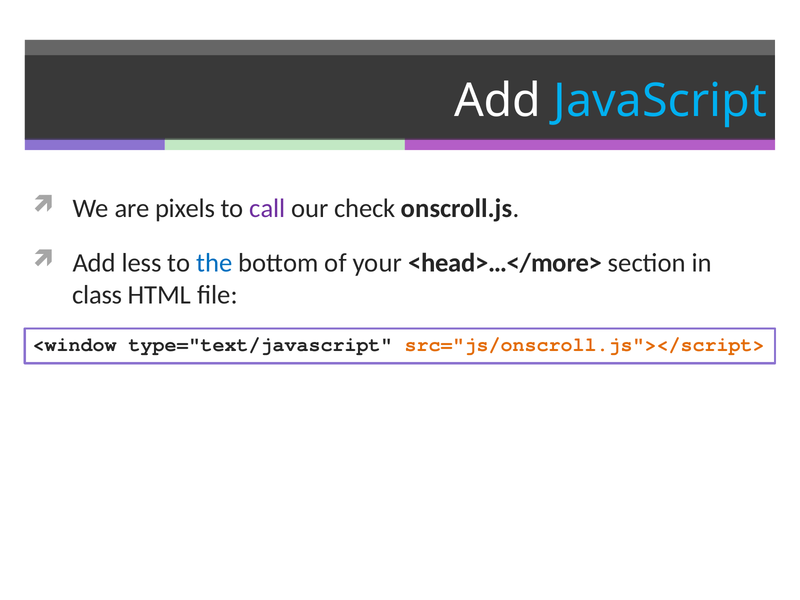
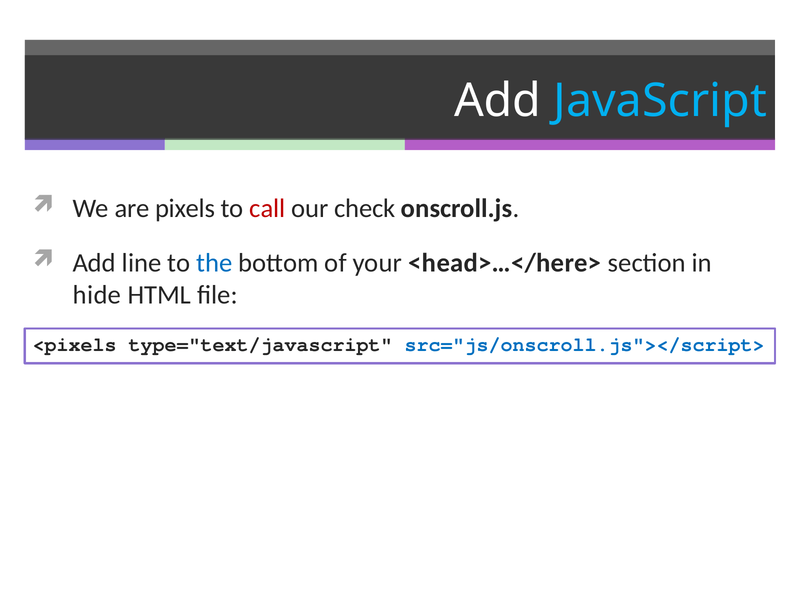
call colour: purple -> red (267, 209)
less: less -> line (142, 263)
<head>…</more>: <head>…</more> -> <head>…</here> (505, 263)
class: class -> hide (97, 295)
<window: <window -> <pixels (75, 345)
src="js/onscroll.js"></script> colour: orange -> blue (585, 345)
